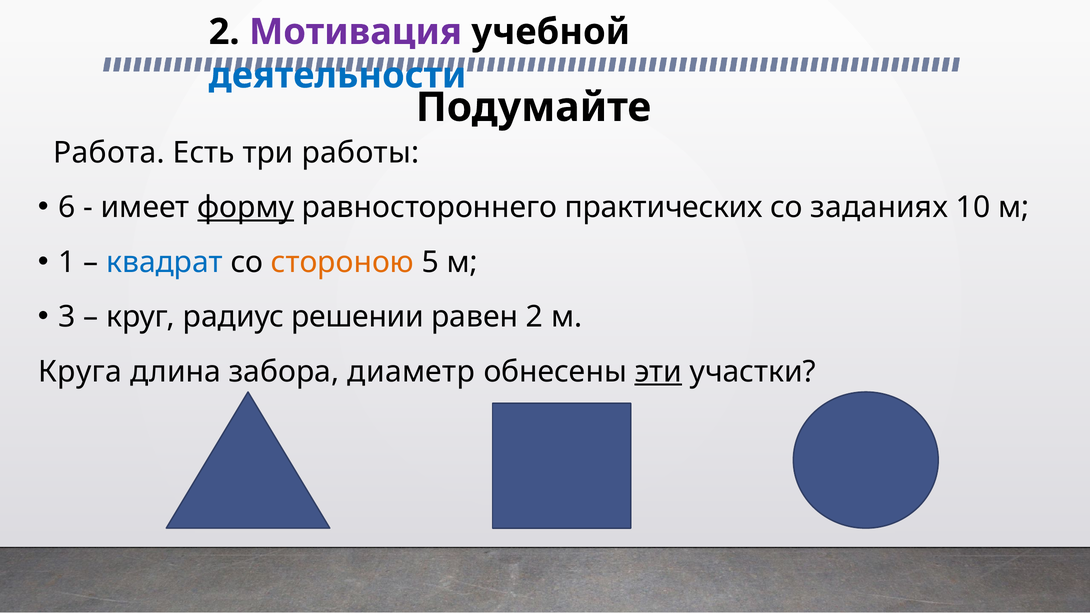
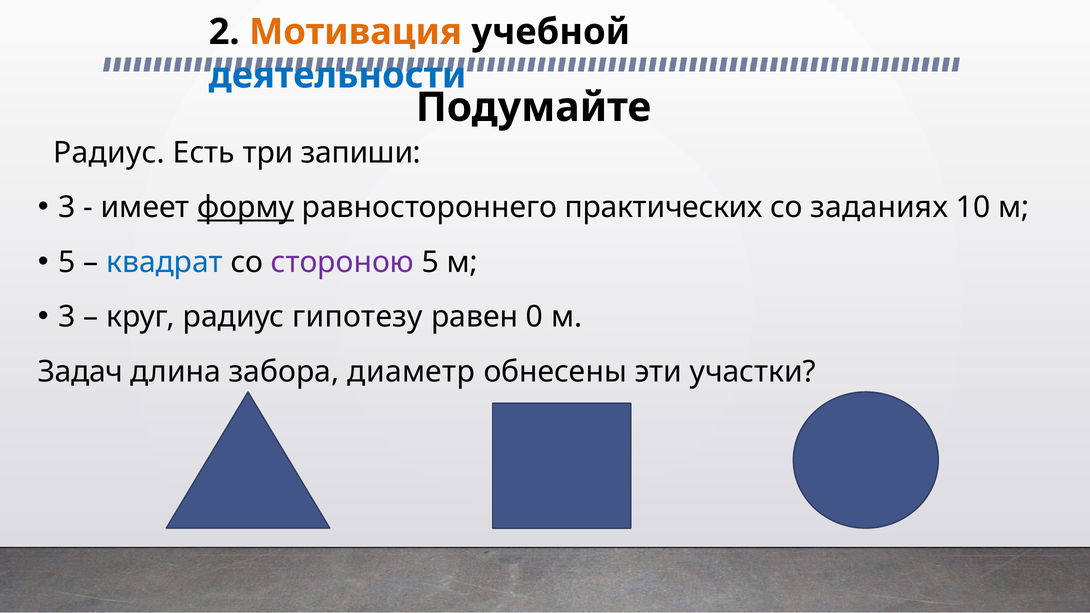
Мотивация colour: purple -> orange (356, 32)
Работа: Работа -> Радиус (109, 153)
работы: работы -> запиши (361, 153)
6: 6 -> 3 (67, 208)
1: 1 -> 5 (67, 262)
стороною colour: orange -> purple (342, 262)
решении: решении -> гипотезу (357, 317)
равен 2: 2 -> 0 (535, 317)
Круга: Круга -> Задач (80, 372)
эти underline: present -> none (658, 372)
